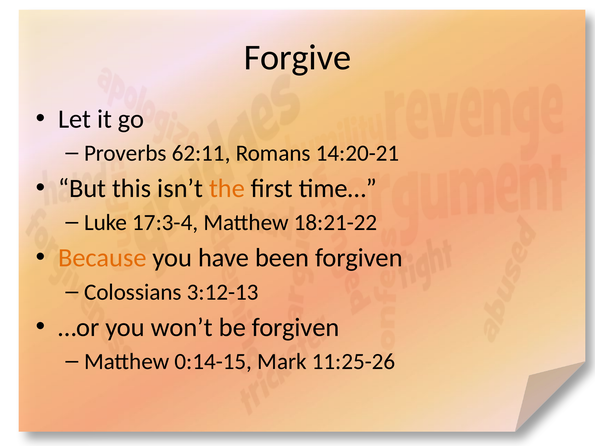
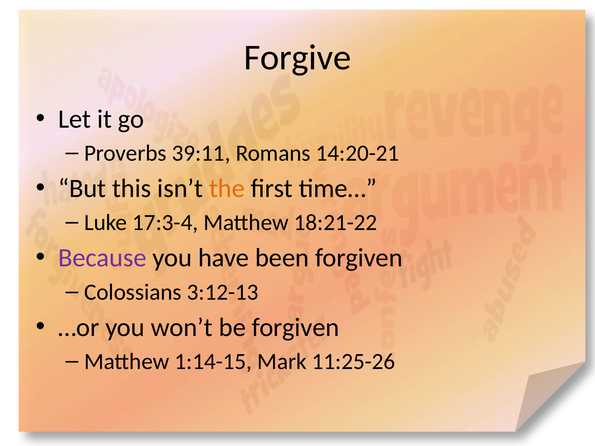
62:11: 62:11 -> 39:11 (201, 153)
Because colour: orange -> purple (102, 258)
0:14-15: 0:14-15 -> 1:14-15 (213, 362)
